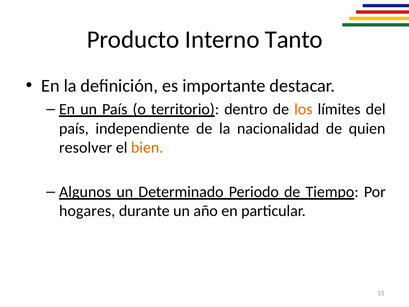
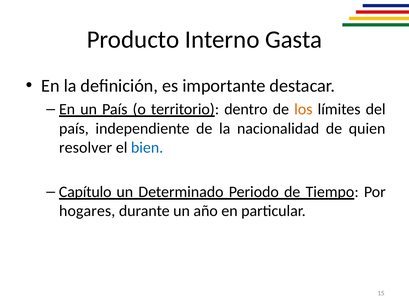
Tanto: Tanto -> Gasta (294, 40)
bien colour: orange -> blue (147, 147)
Algunos: Algunos -> Capítulo (85, 192)
